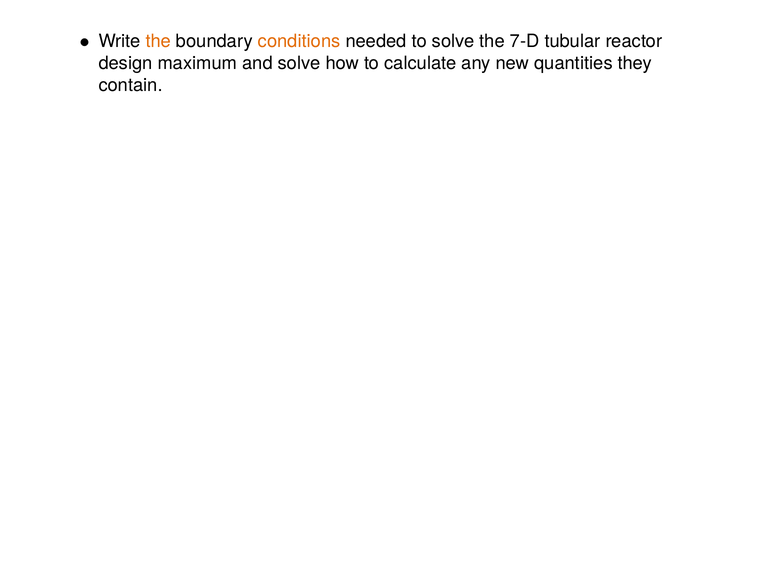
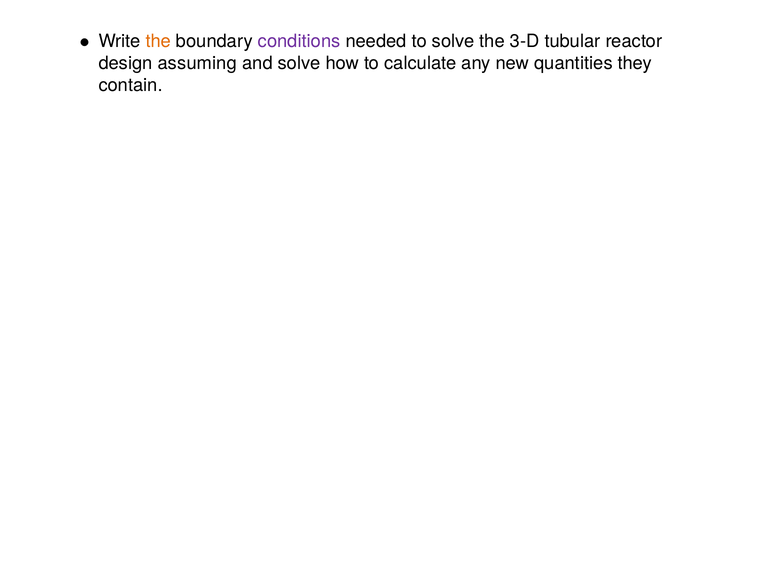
conditions colour: orange -> purple (299, 41)
7-D: 7-D -> 3-D (525, 41)
maximum: maximum -> assuming (197, 63)
